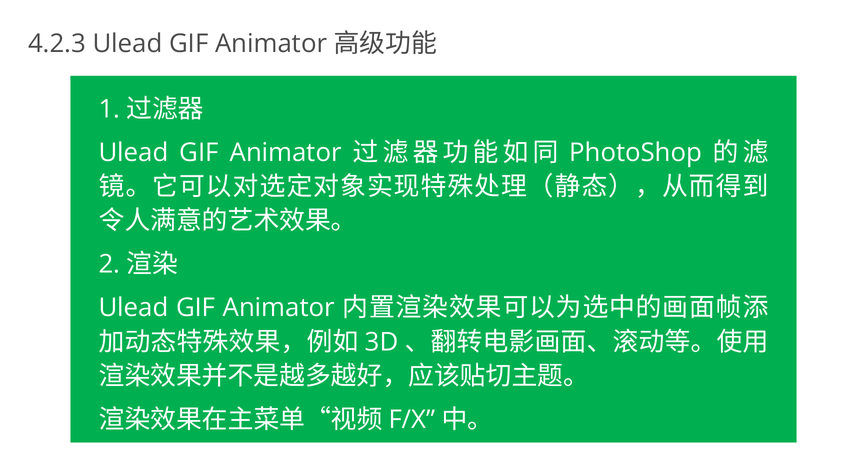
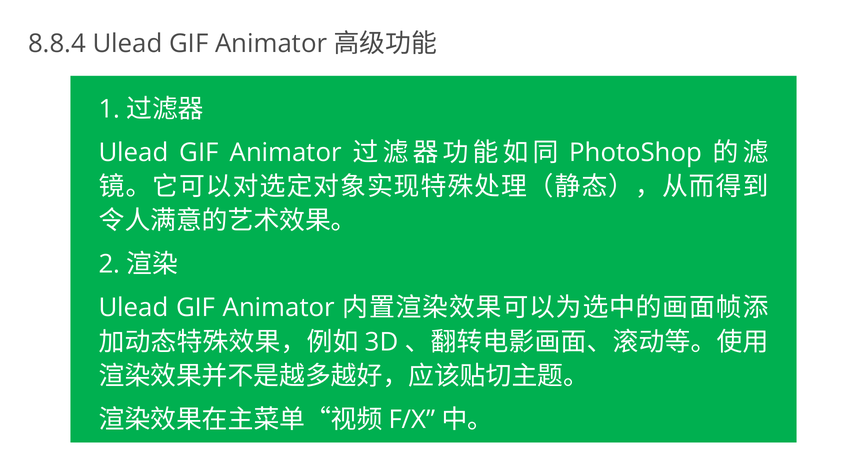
4.2.3: 4.2.3 -> 8.8.4 (57, 44)
